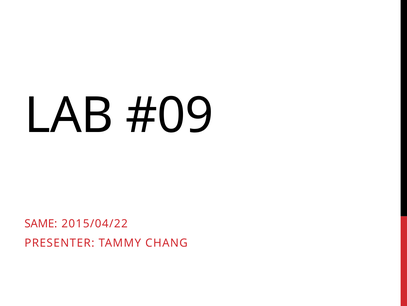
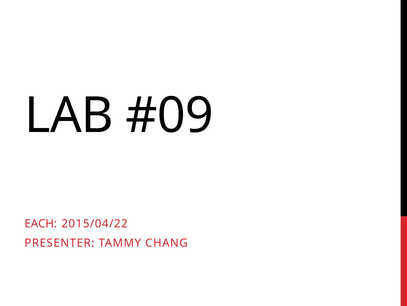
SAME: SAME -> EACH (41, 223)
